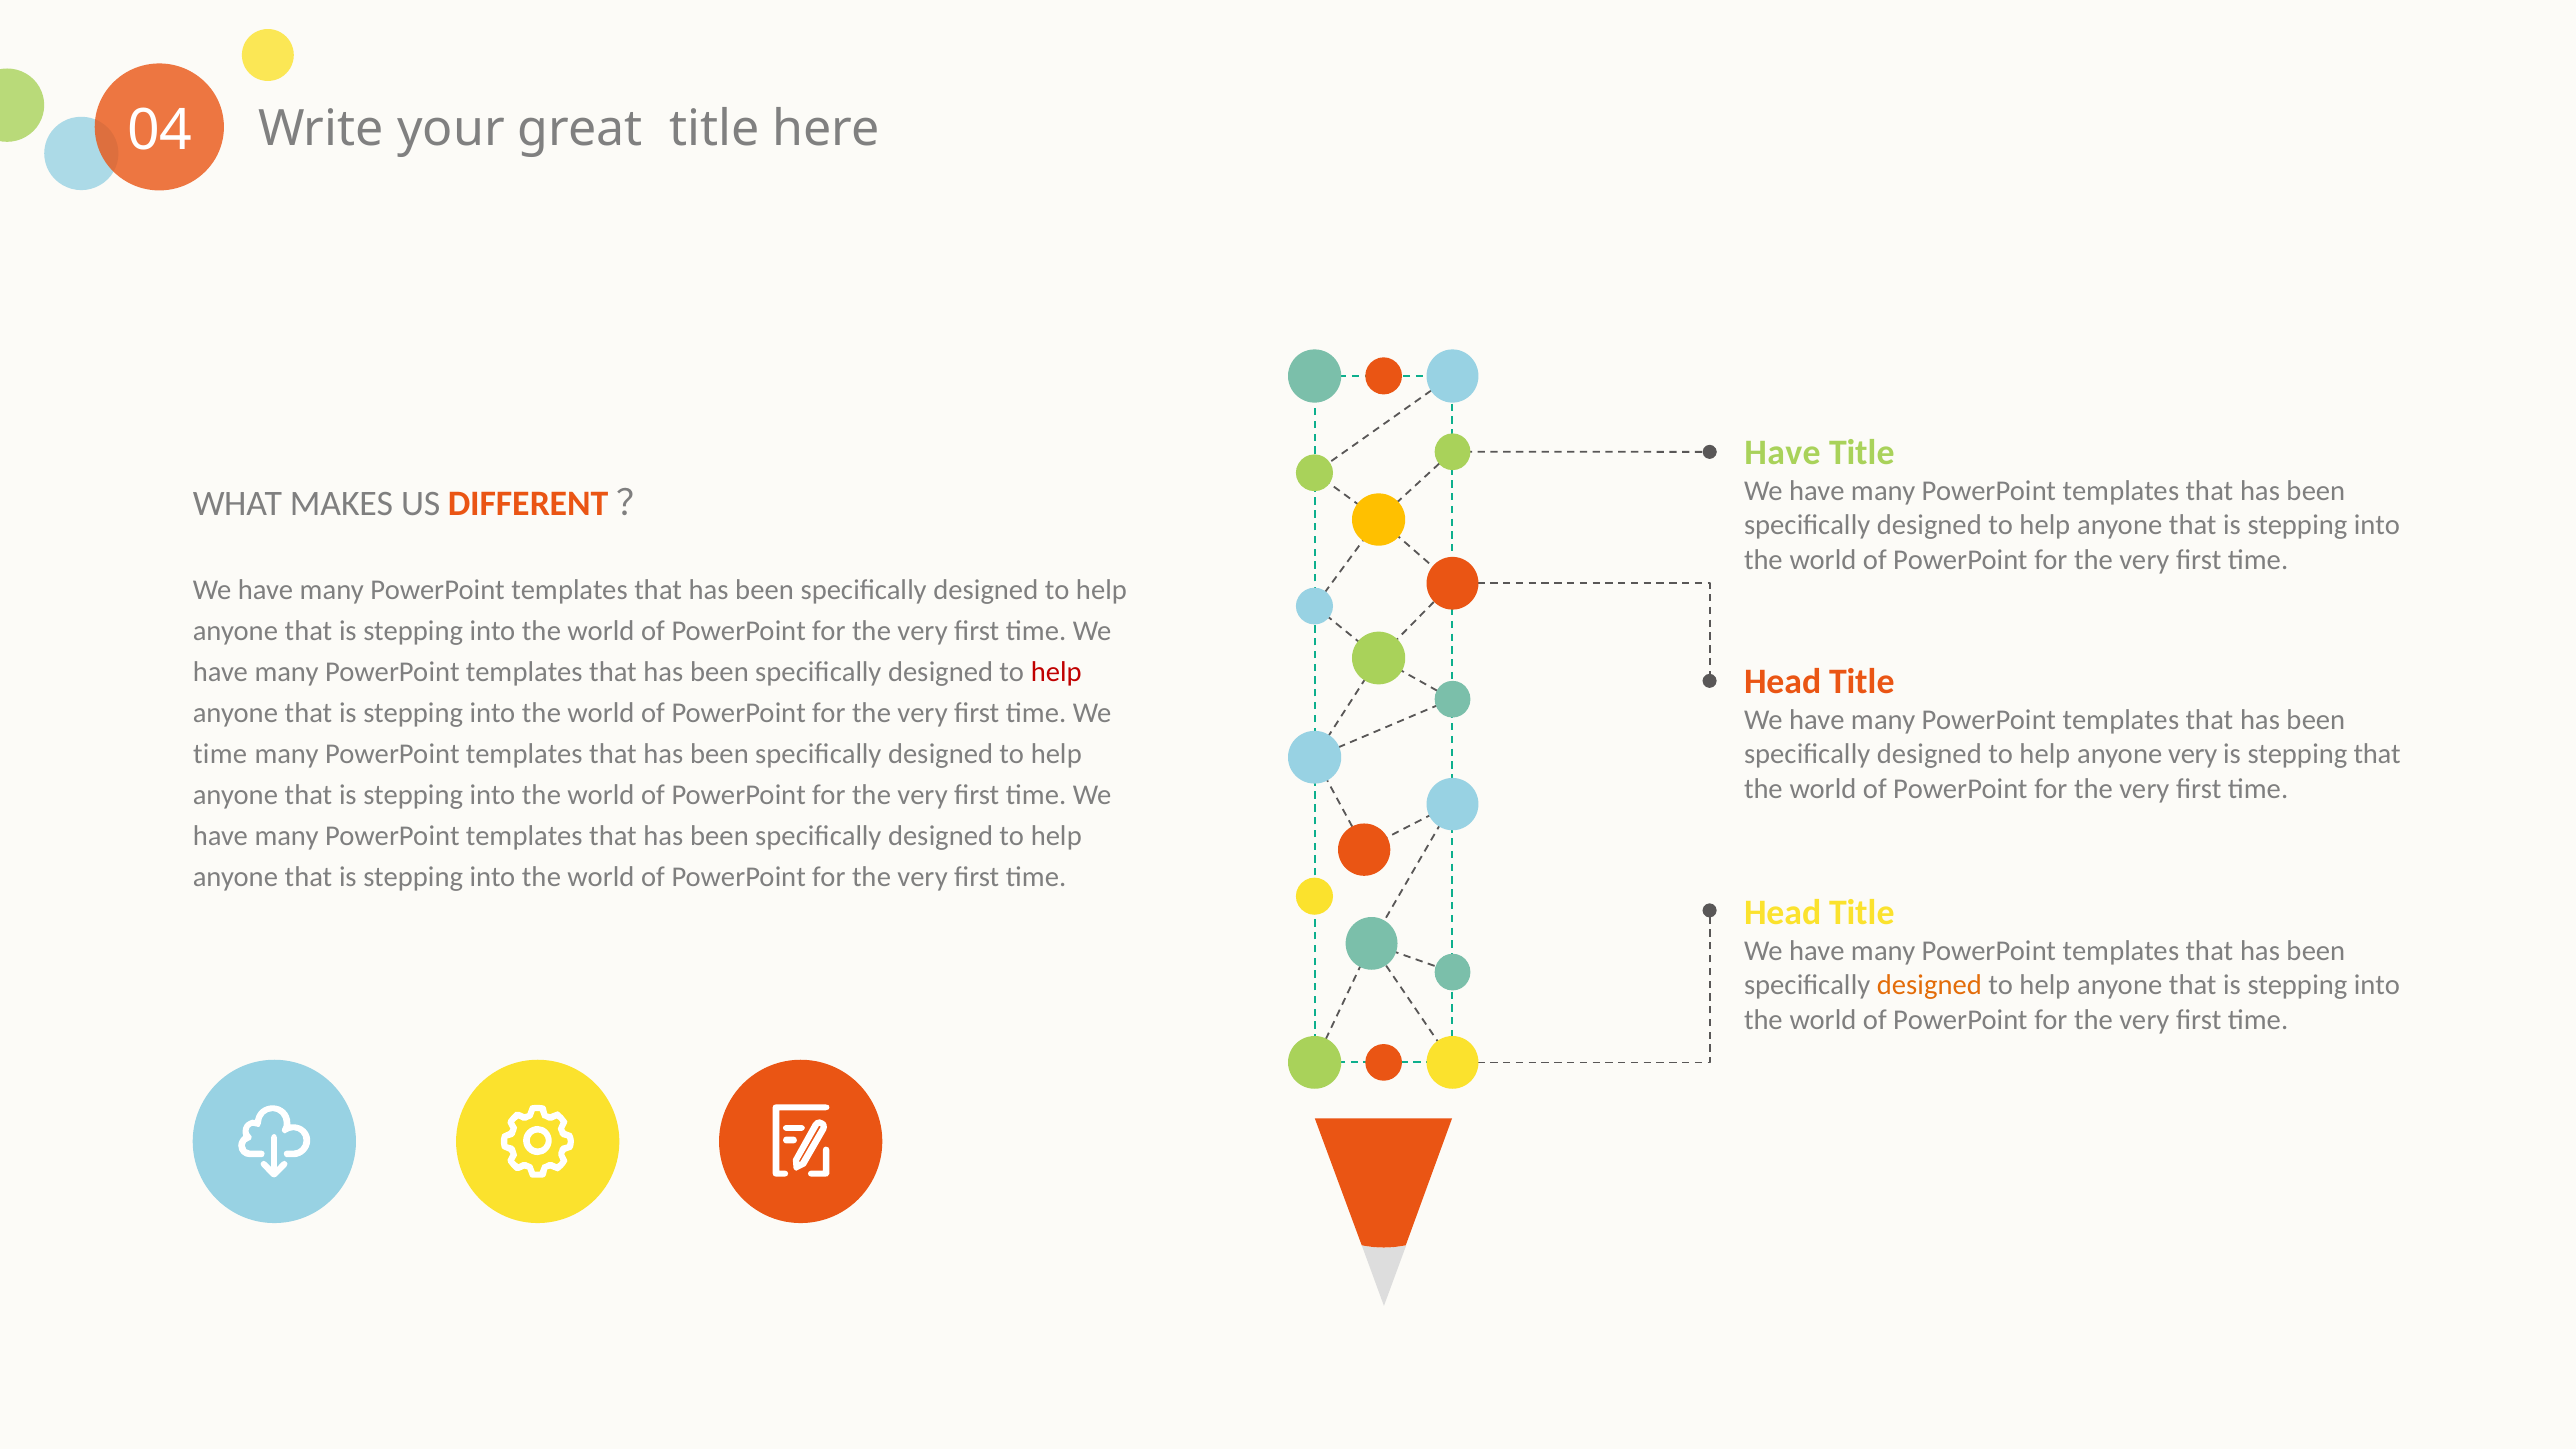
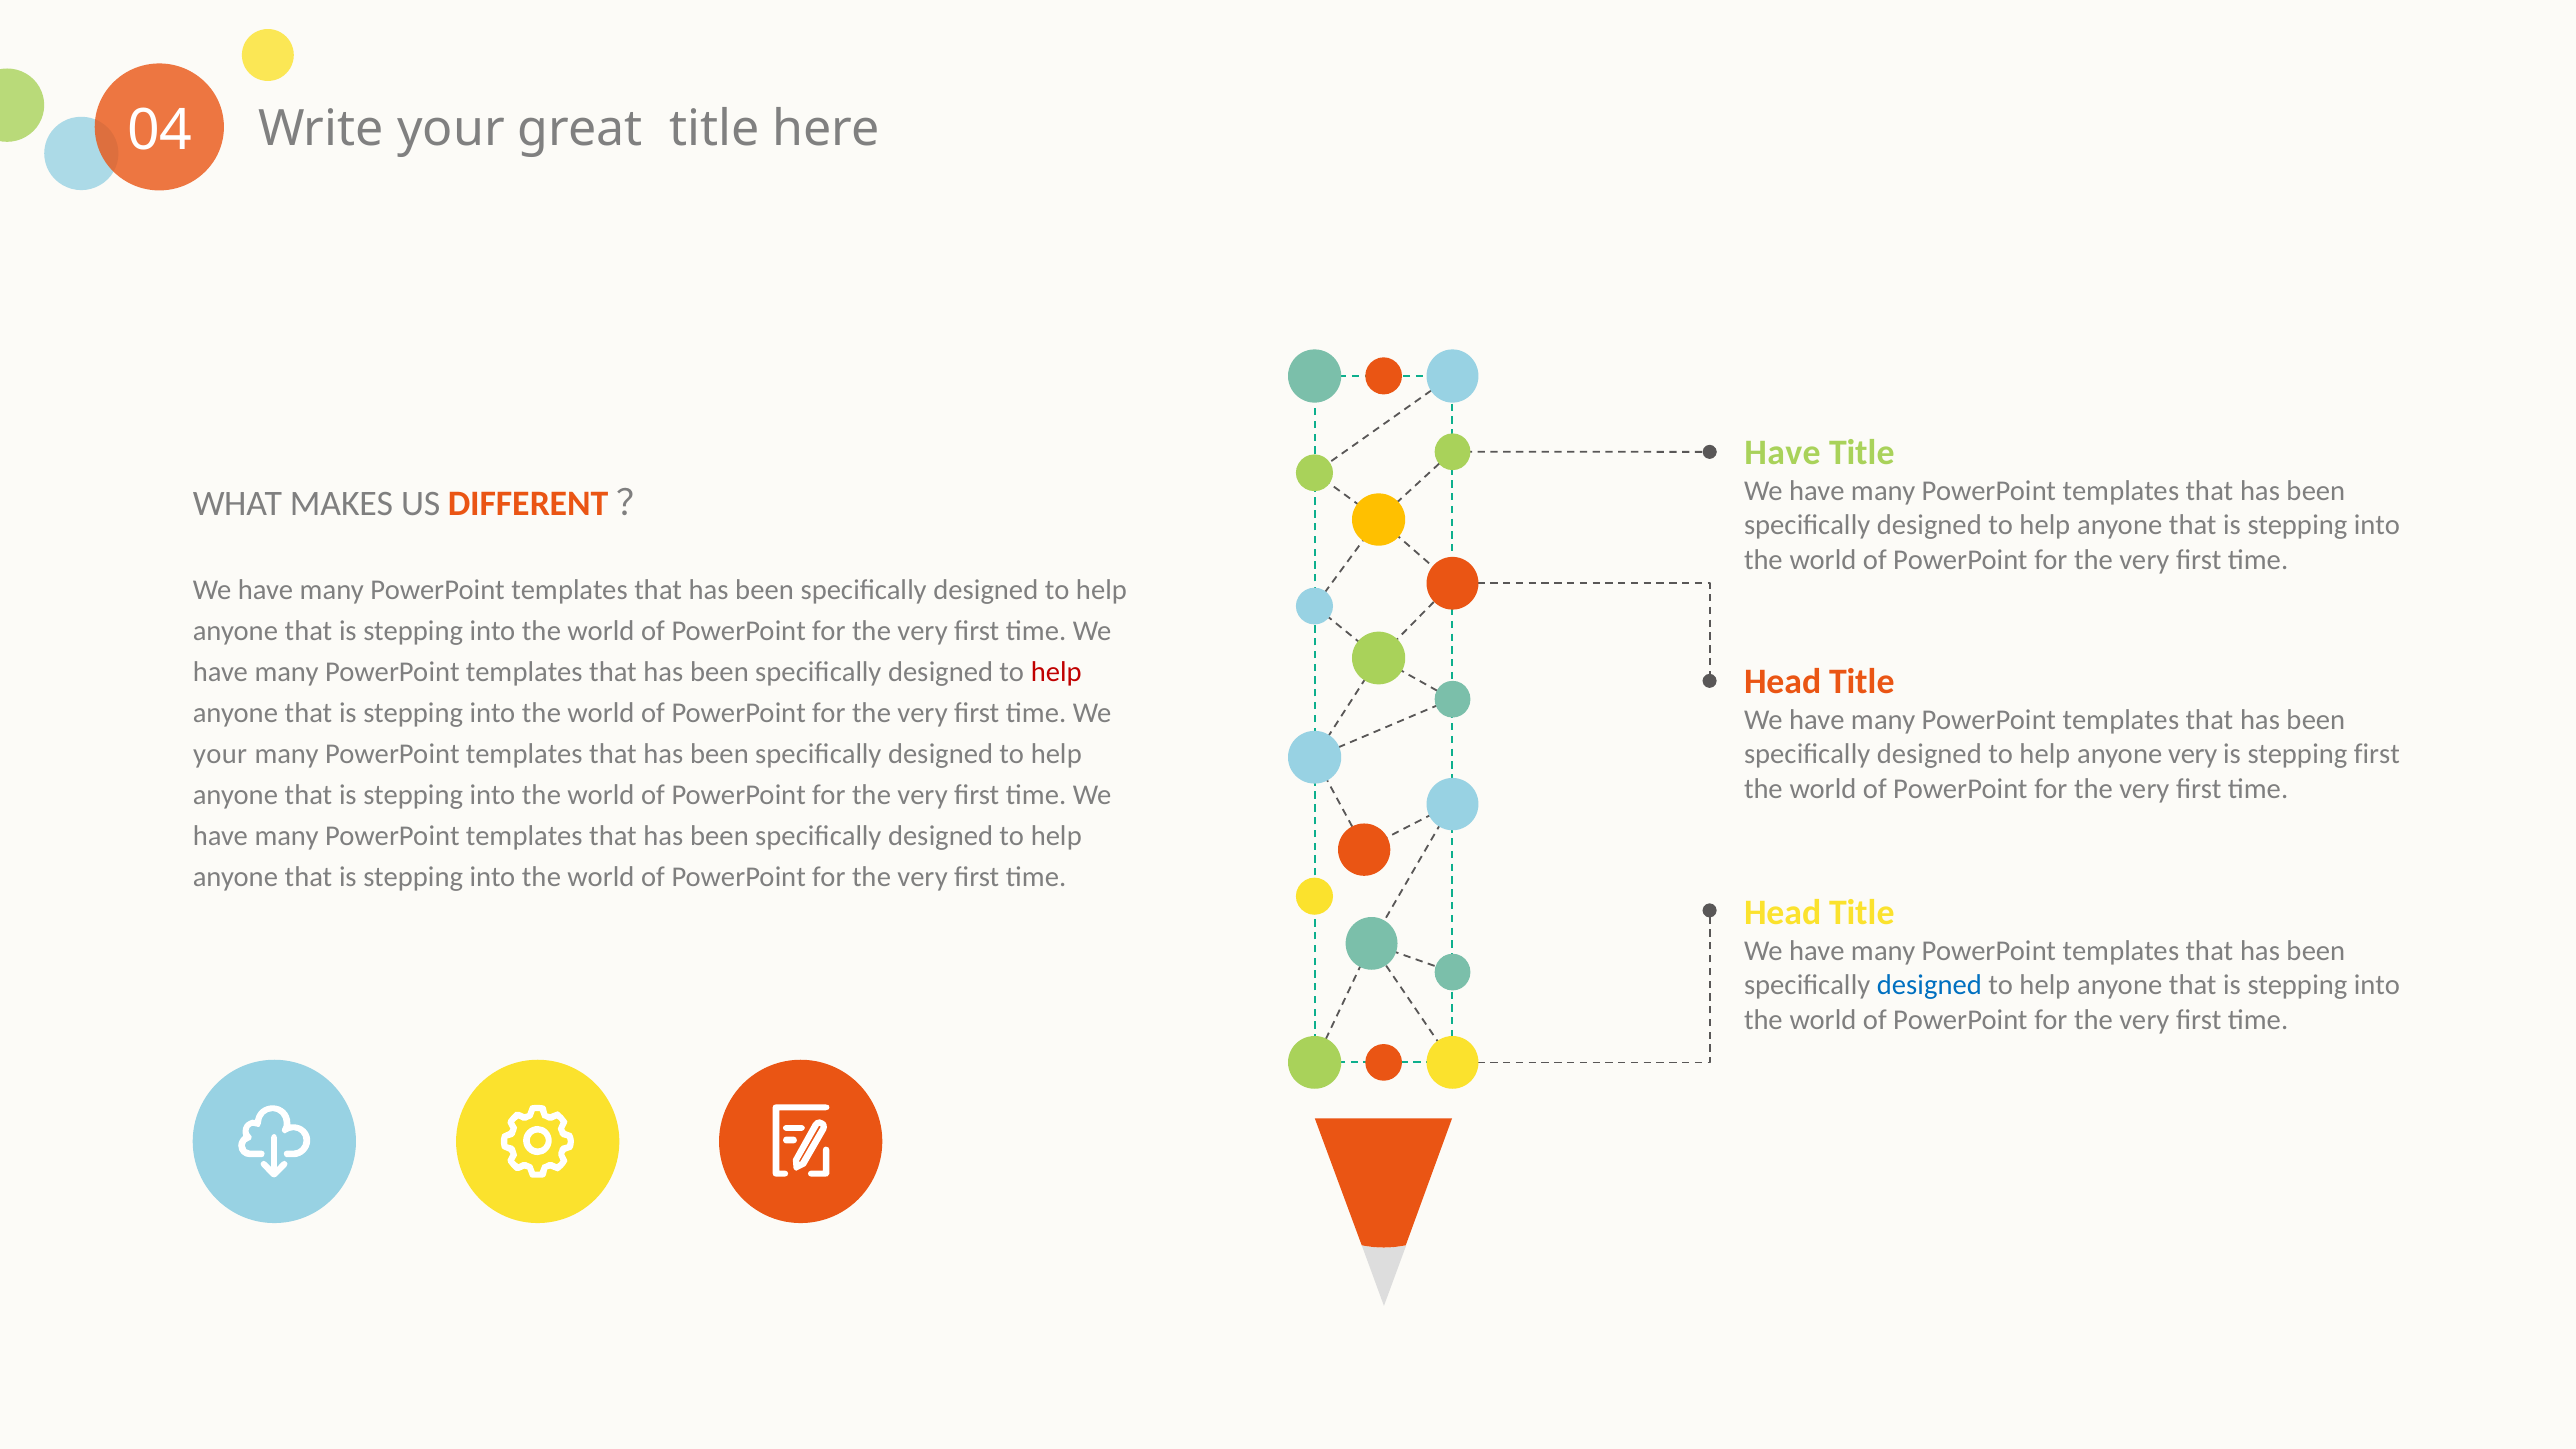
time: time -> your (220, 754)
stepping that: that -> first (2377, 754)
designed colour: orange -> blue (1929, 985)
